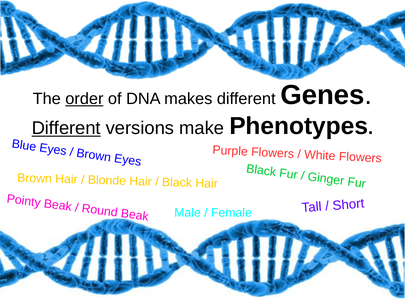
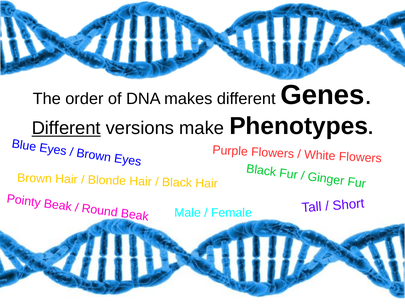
order underline: present -> none (84, 99)
